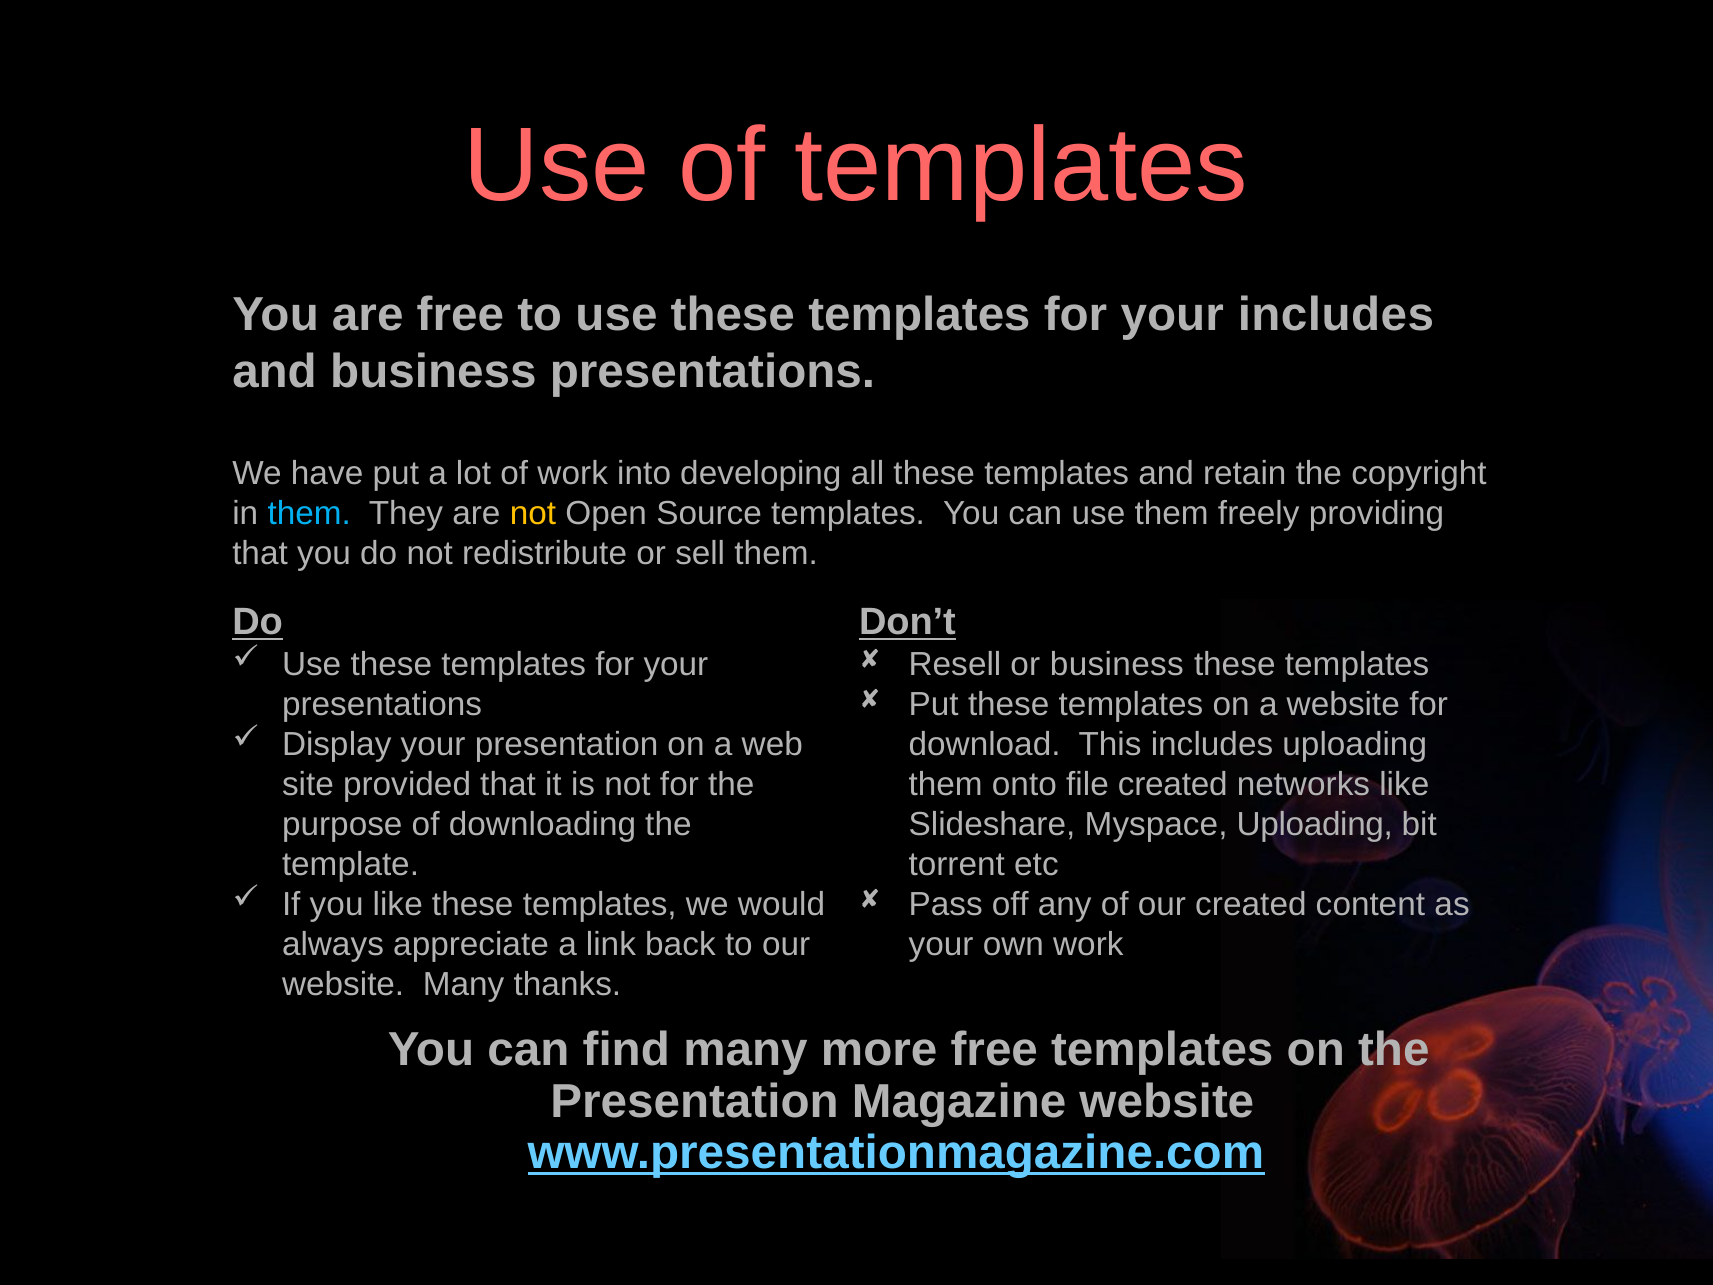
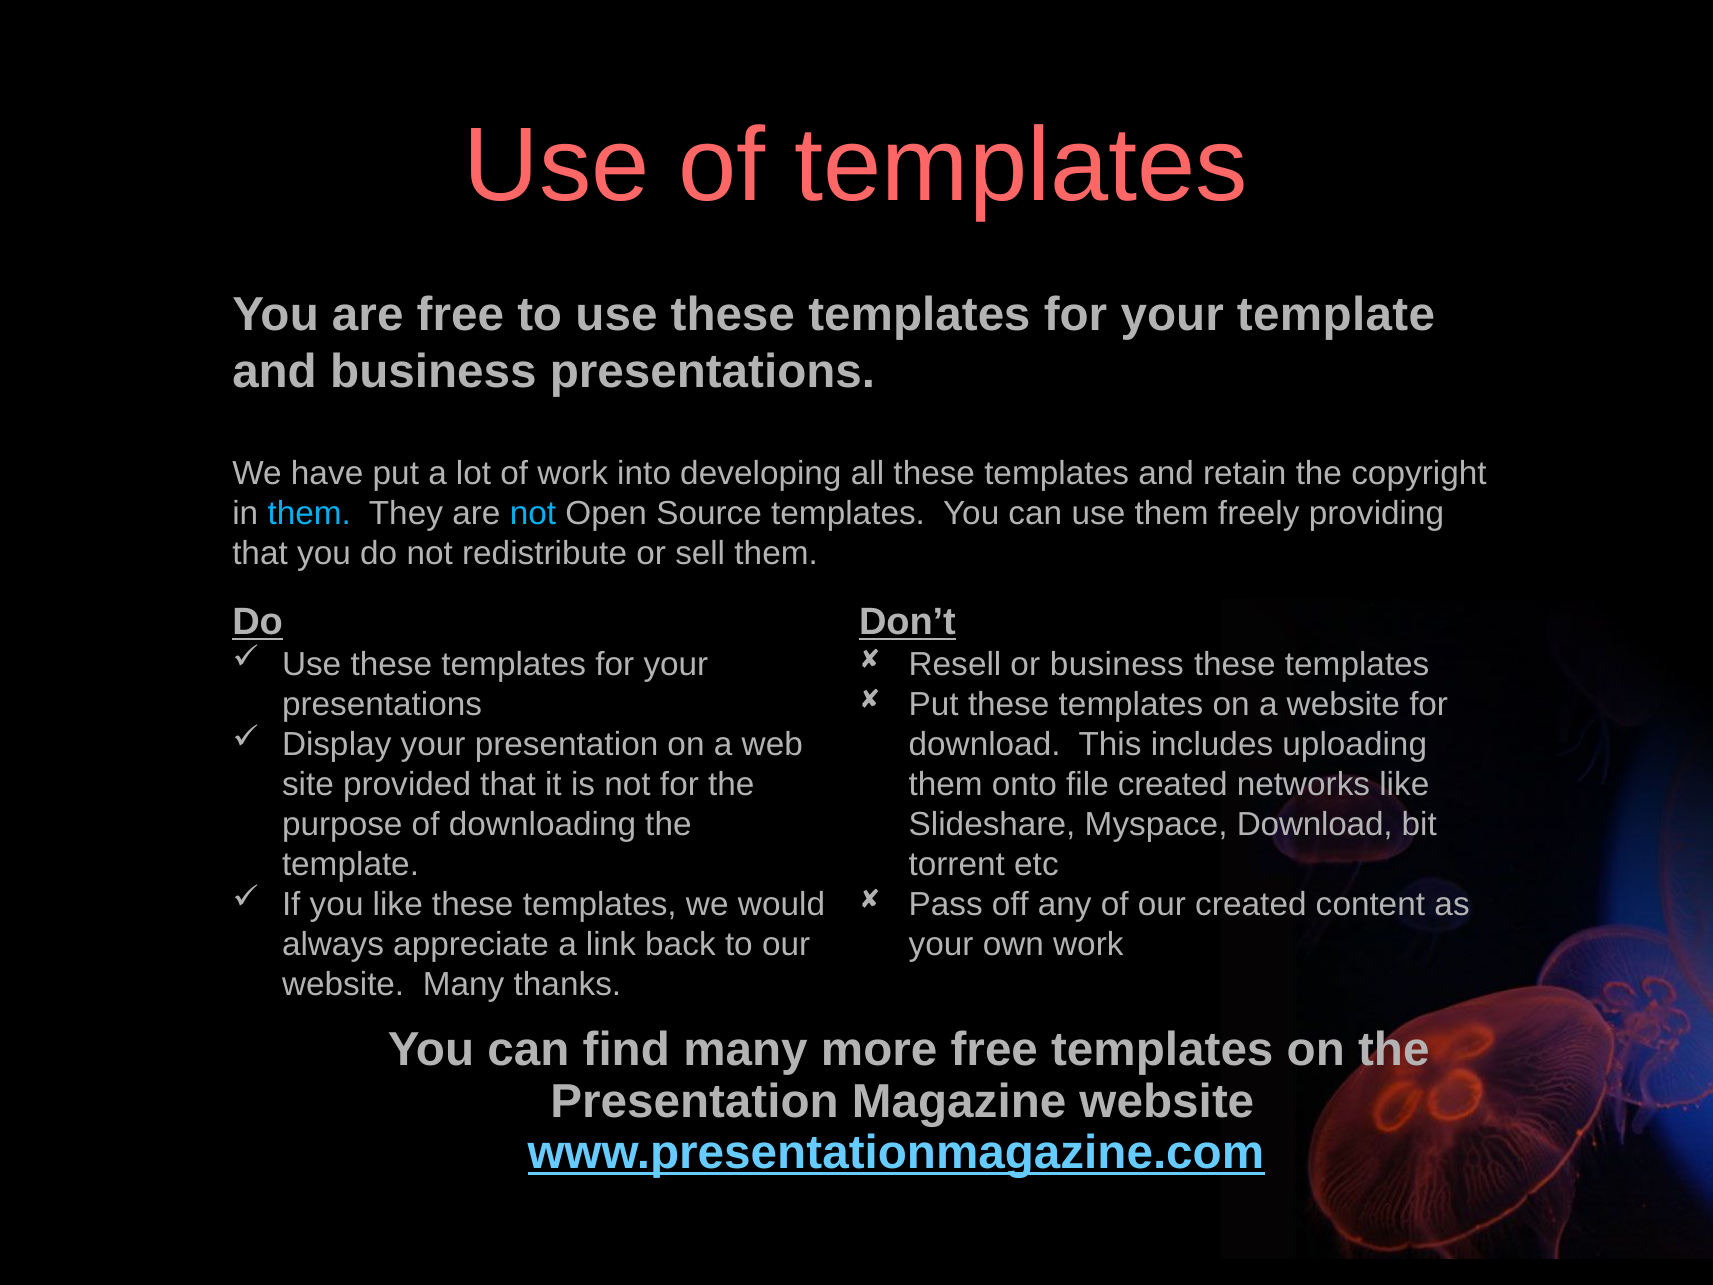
your includes: includes -> template (1336, 314)
not colour: yellow -> light blue (533, 513)
Myspace Uploading: Uploading -> Download (1315, 825)
